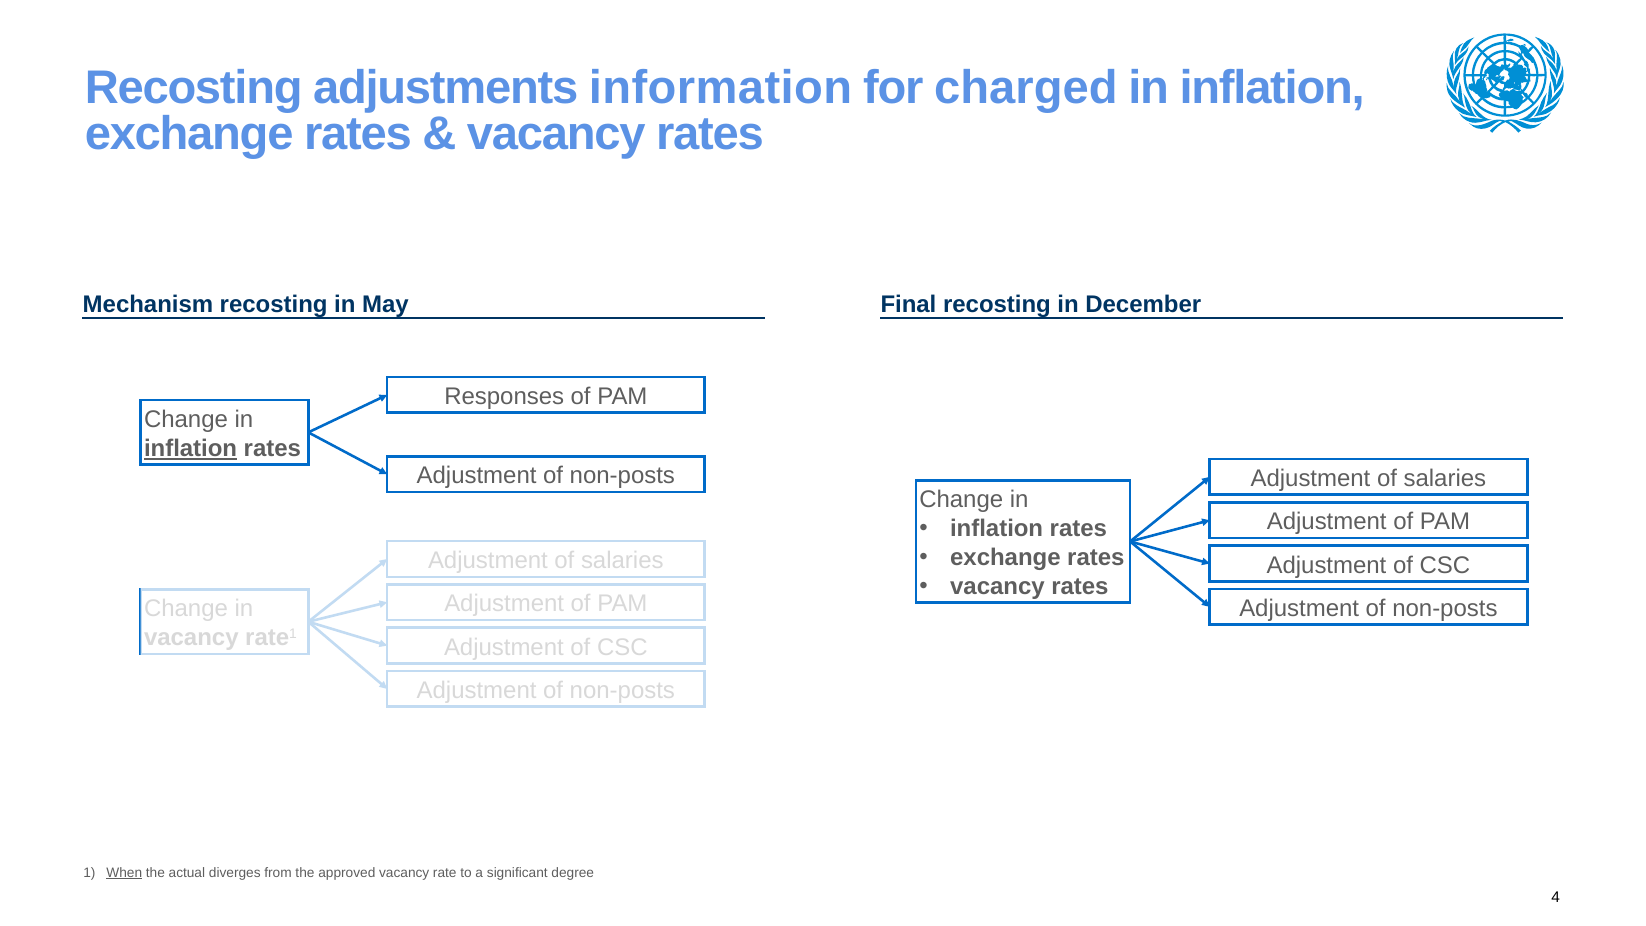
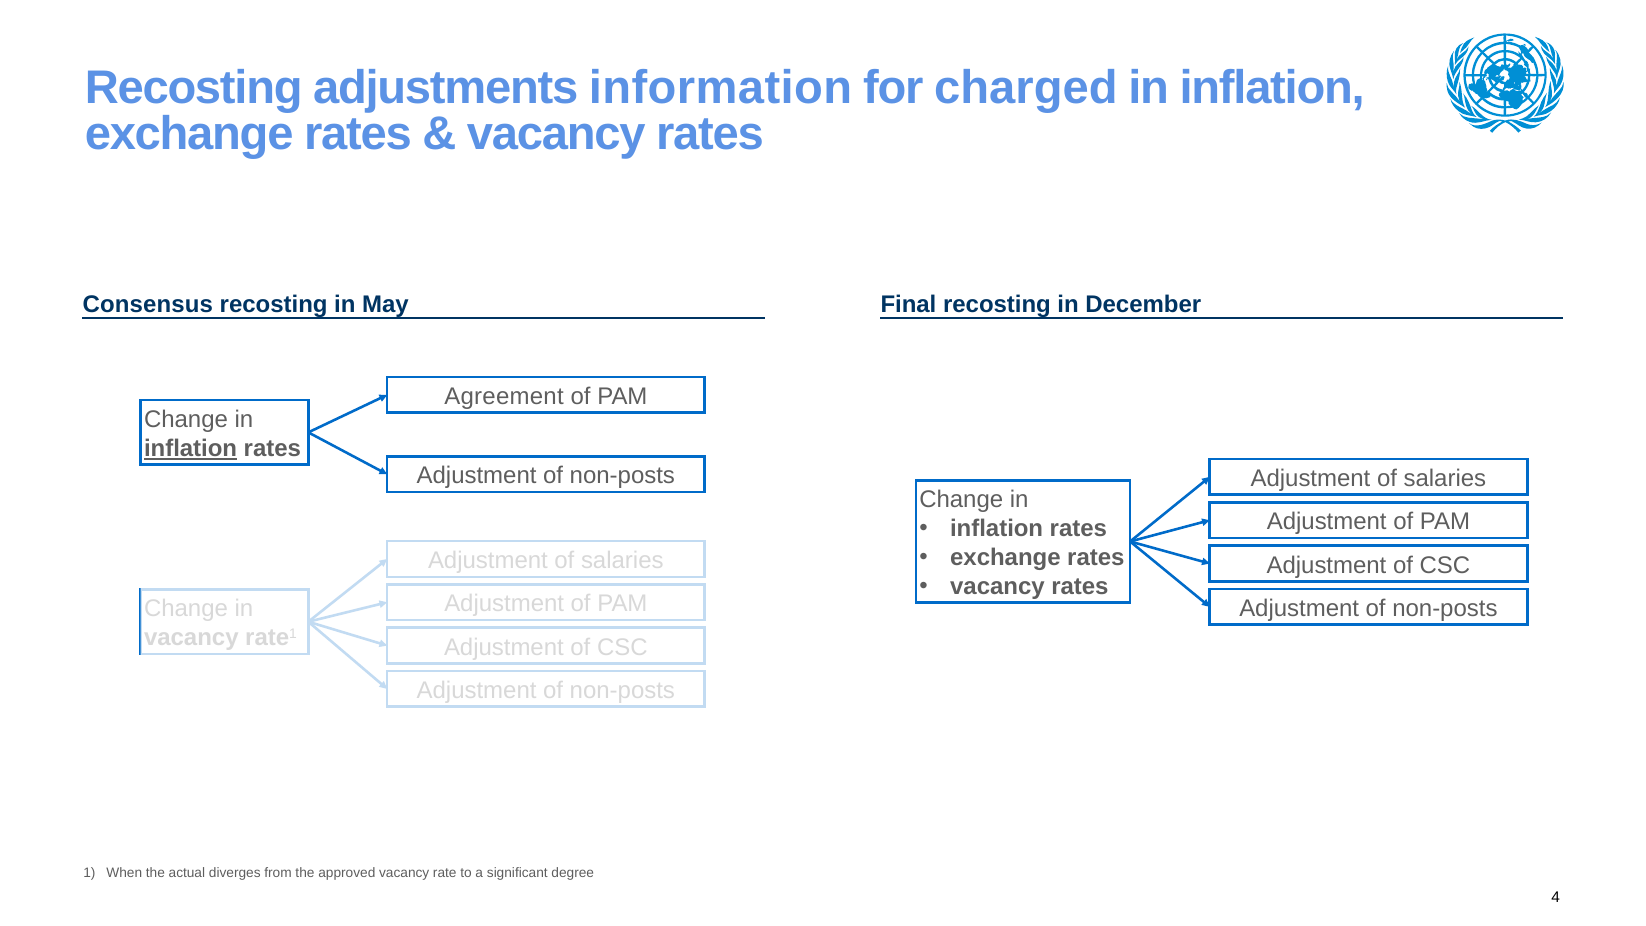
Mechanism: Mechanism -> Consensus (148, 304)
Responses: Responses -> Agreement (504, 396)
When underline: present -> none (124, 872)
